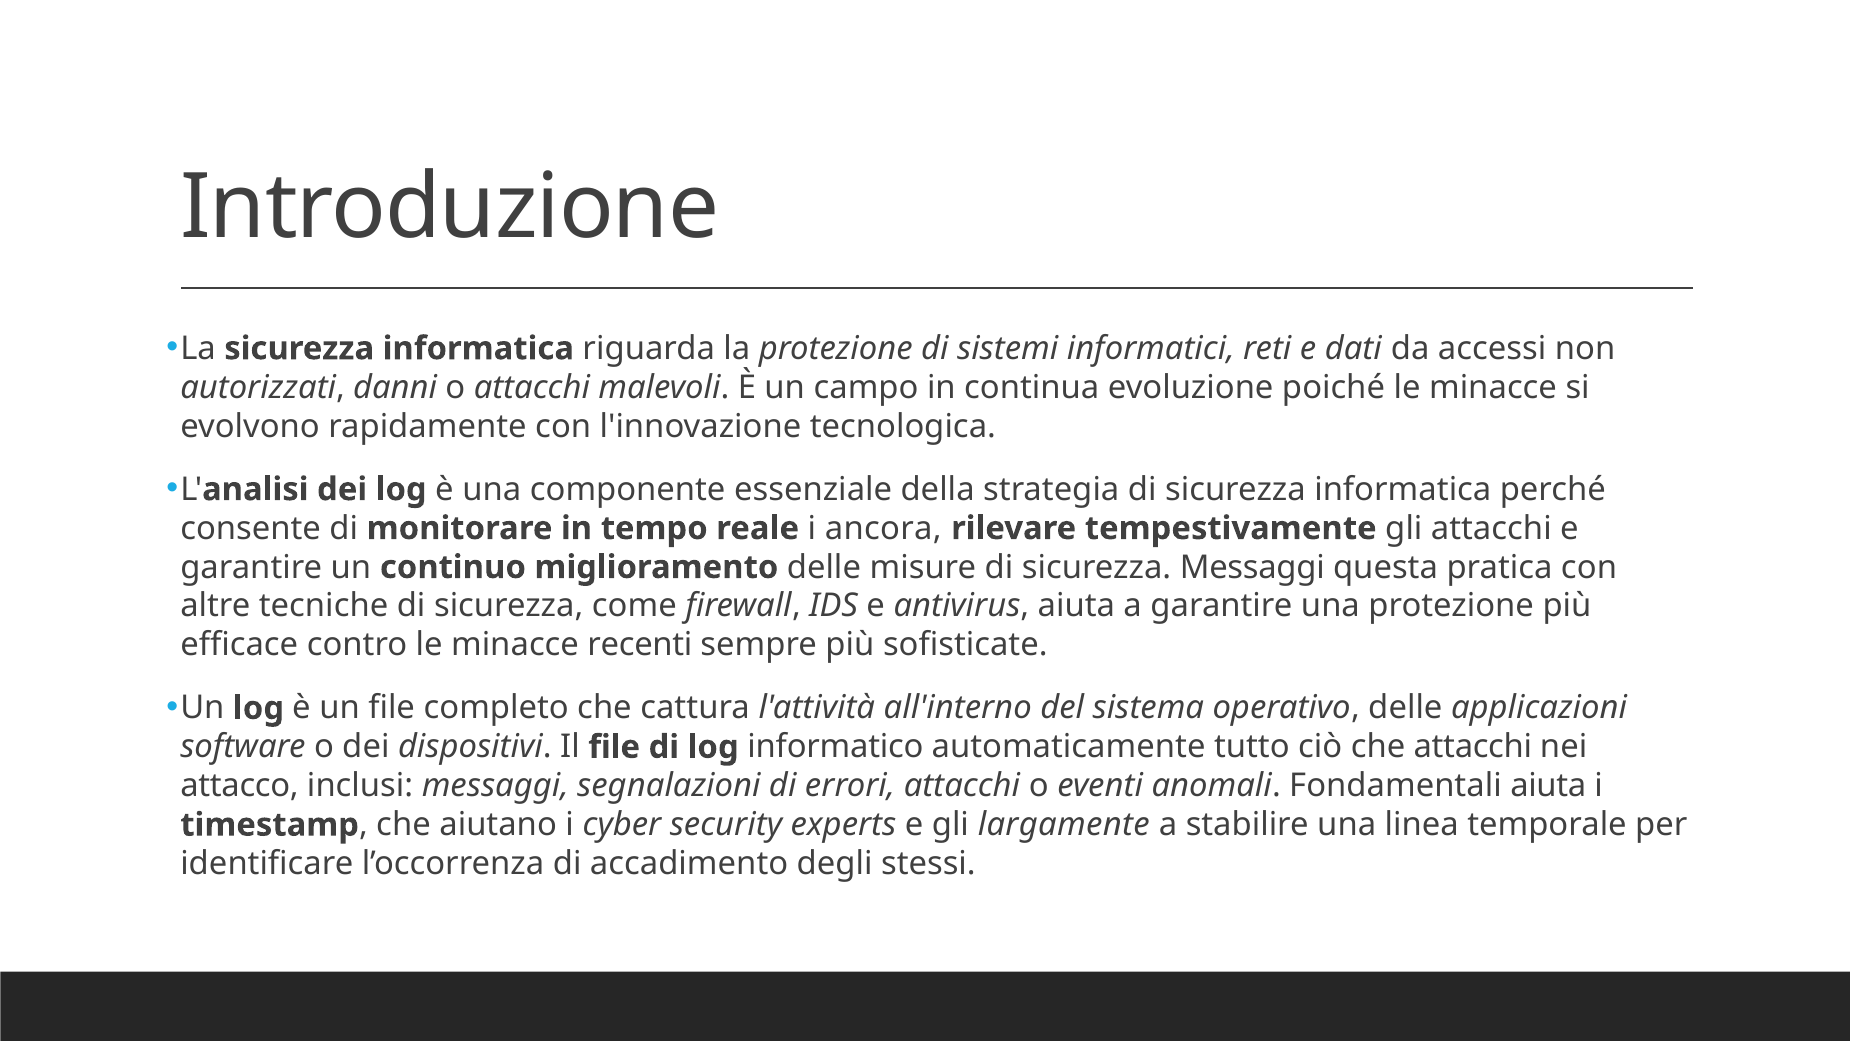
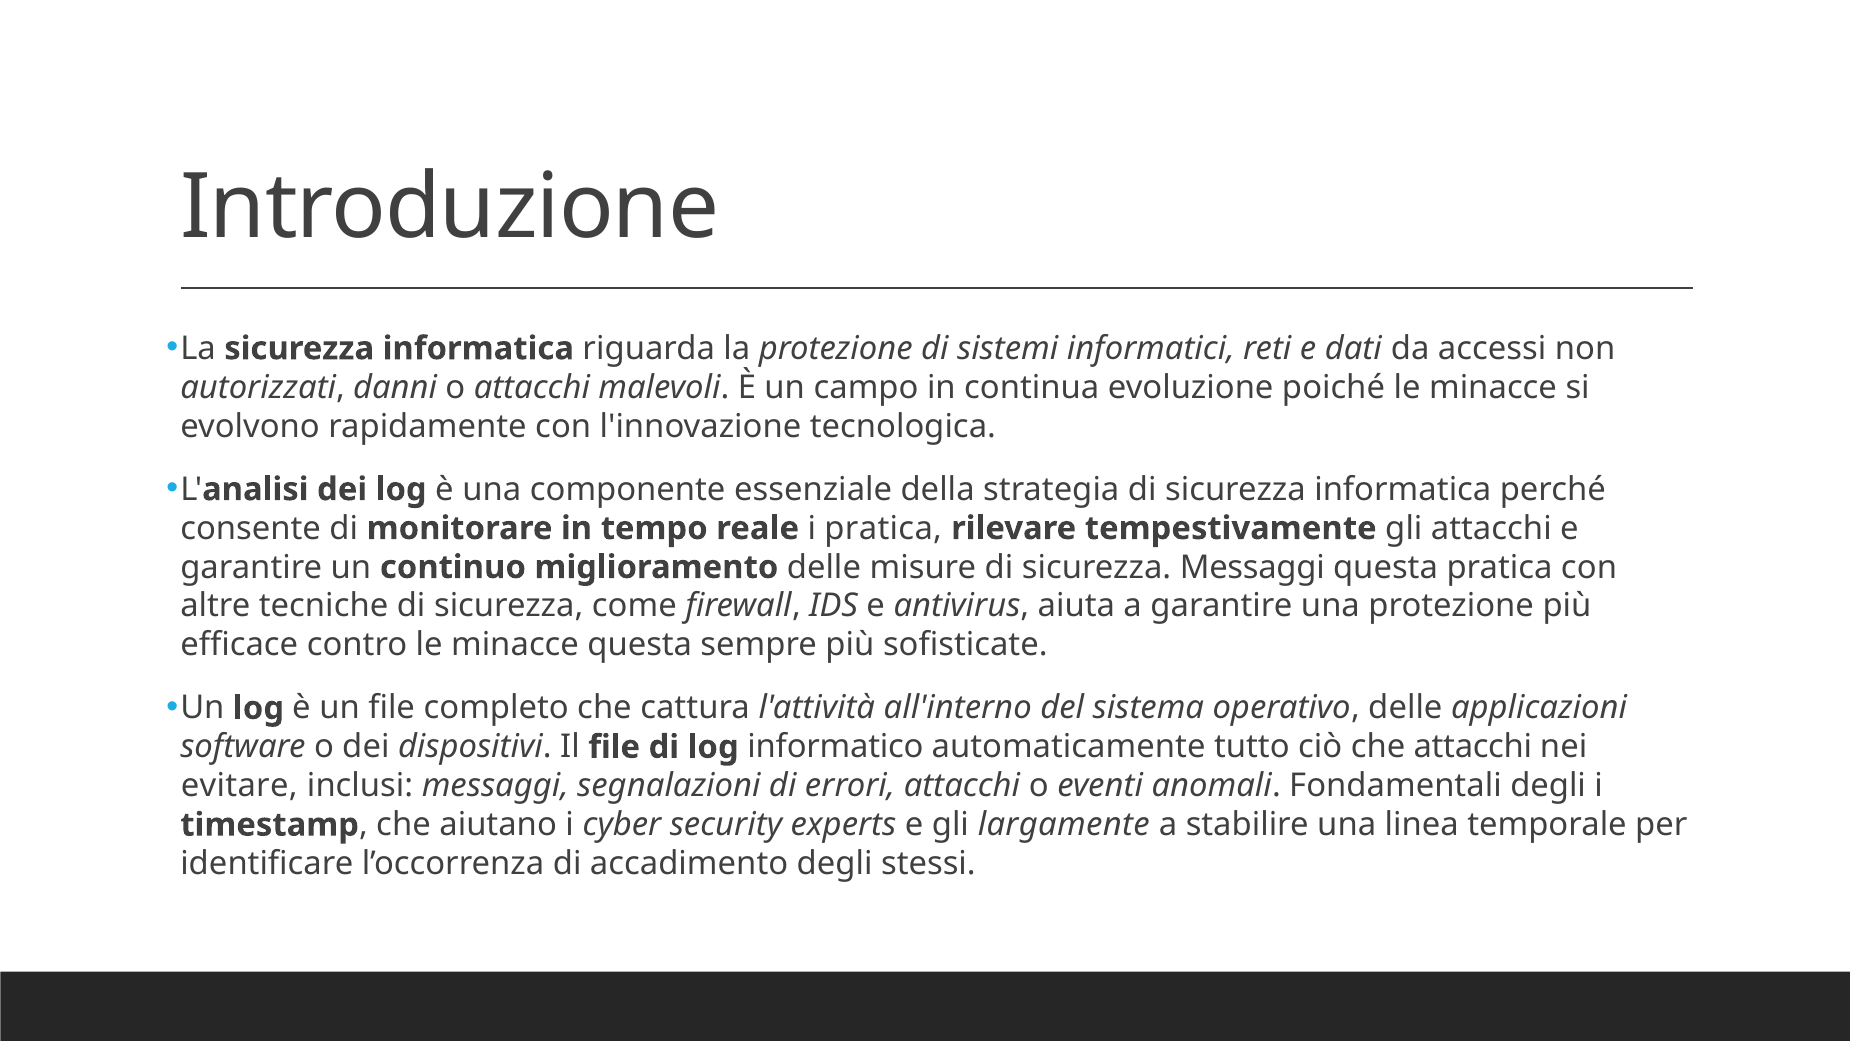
i ancora: ancora -> pratica (883, 528)
minacce recenti: recenti -> questa (640, 645)
attacco: attacco -> evitare (239, 786)
Fondamentali aiuta: aiuta -> degli (1548, 786)
